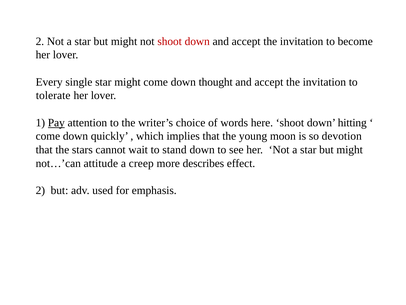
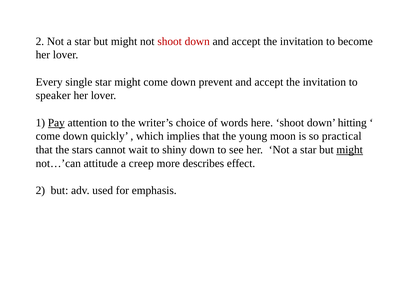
thought: thought -> prevent (216, 82)
tolerate: tolerate -> speaker (53, 95)
devotion: devotion -> practical (342, 136)
stand: stand -> shiny (175, 150)
might underline: none -> present (350, 150)
